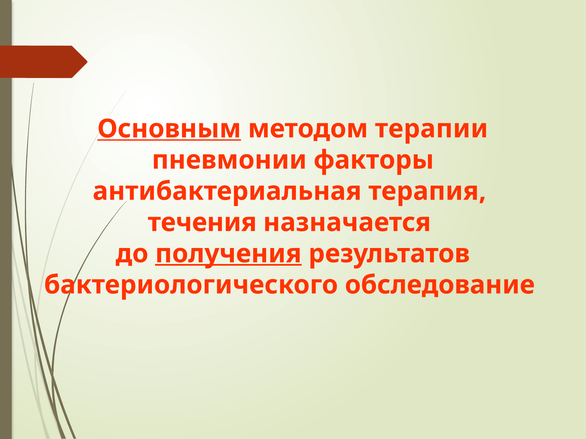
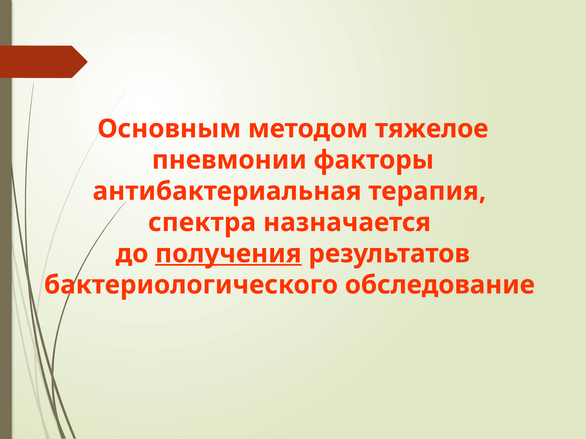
Основным underline: present -> none (169, 129)
терапии: терапии -> тяжелое (432, 129)
течения: течения -> спектра (202, 223)
